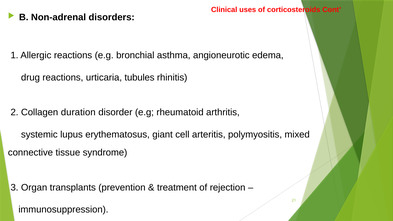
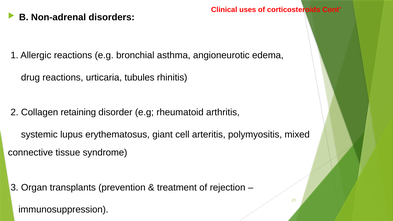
duration: duration -> retaining (78, 112)
